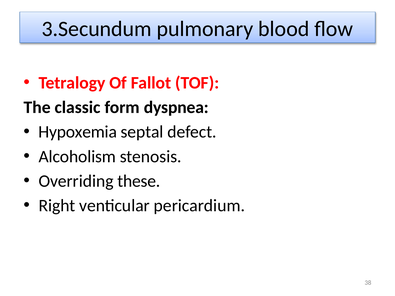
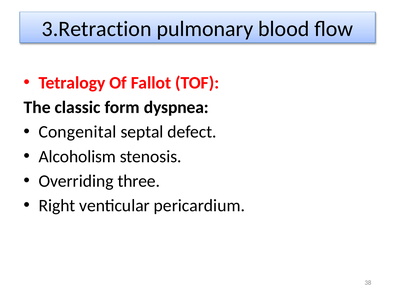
3.Secundum: 3.Secundum -> 3.Retraction (97, 29)
Hypoxemia: Hypoxemia -> Congenital (77, 132)
these: these -> three (139, 181)
